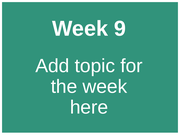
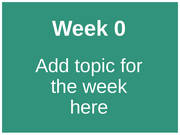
9: 9 -> 0 (120, 29)
